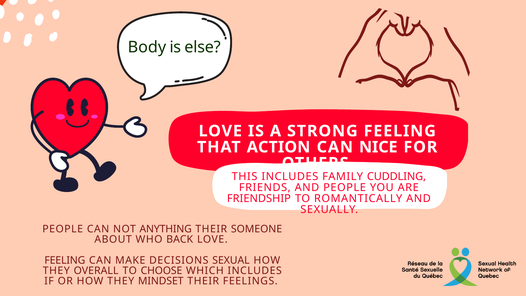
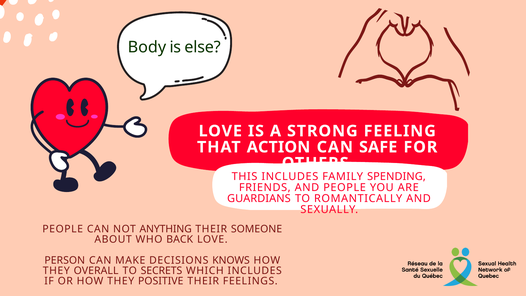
NICE: NICE -> SAFE (378, 147)
CUDDLING: CUDDLING -> SPENDING (396, 177)
FRIENDSHIP: FRIENDSHIP -> GUARDIANS (259, 198)
FEELING: FEELING -> PERSON (65, 260)
SEXUAL: SEXUAL -> KNOWS (231, 260)
CHOOSE: CHOOSE -> SECRETS (161, 271)
MINDSET: MINDSET -> POSITIVE (161, 281)
